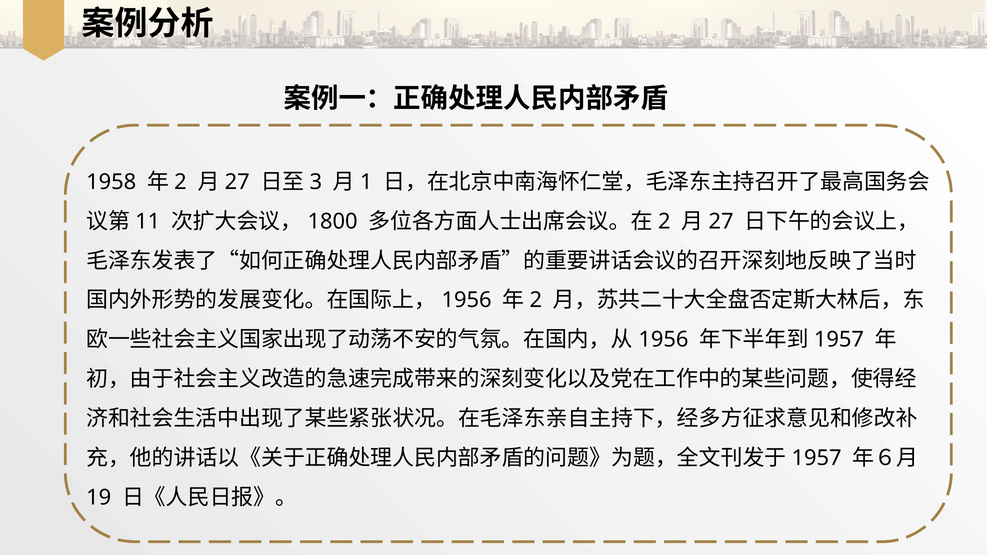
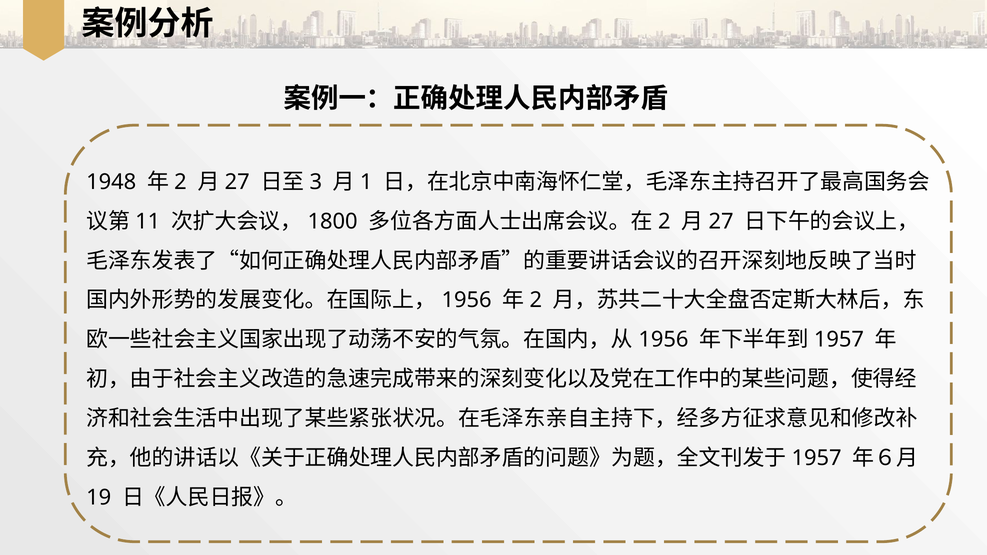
1958: 1958 -> 1948 (111, 182)
